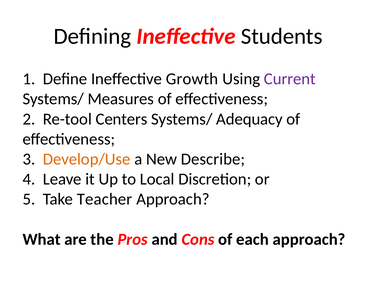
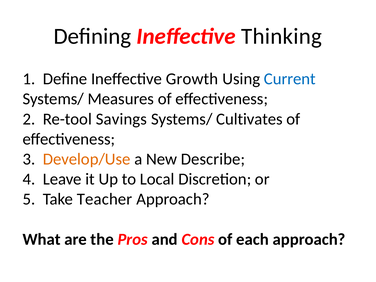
Students: Students -> Thinking (282, 36)
Current colour: purple -> blue (290, 79)
Centers: Centers -> Savings (121, 119)
Adequacy: Adequacy -> Cultivates (249, 119)
